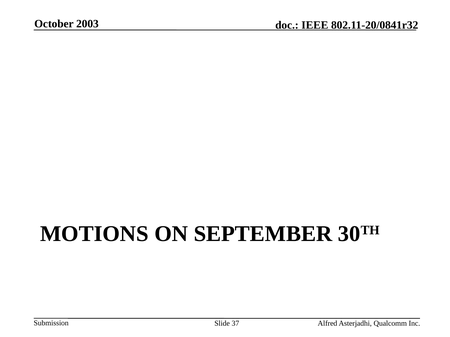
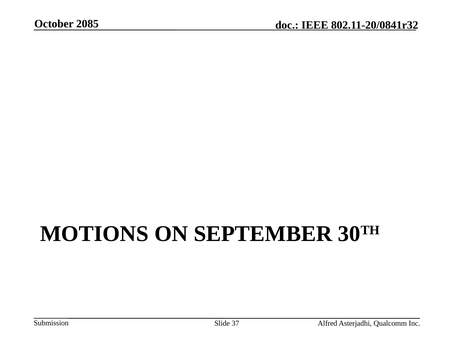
2003: 2003 -> 2085 (87, 24)
